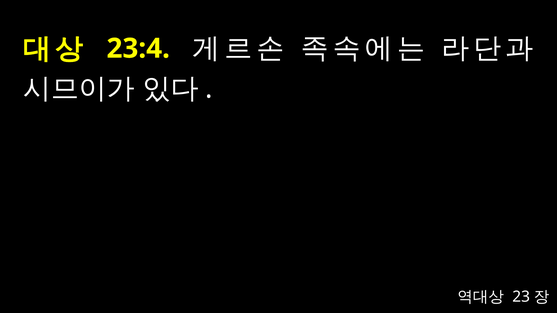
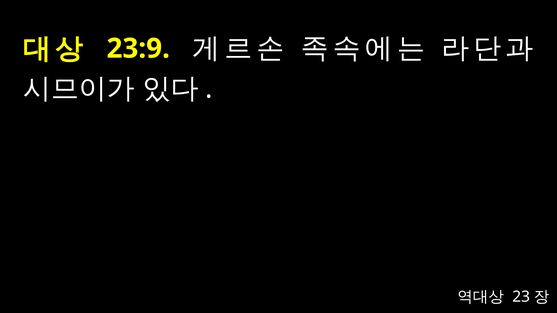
23:4: 23:4 -> 23:9 (138, 49)
